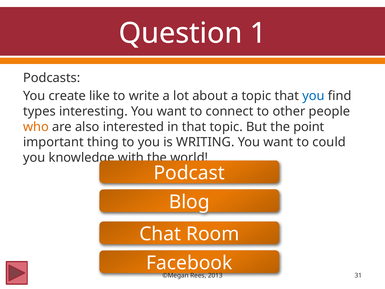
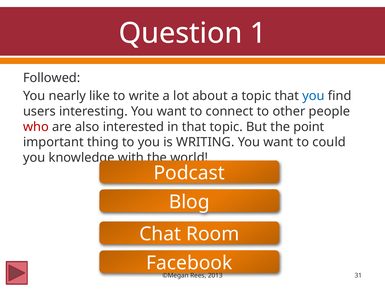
Podcasts: Podcasts -> Followed (52, 78)
create: create -> nearly (67, 96)
types: types -> users (39, 111)
who colour: orange -> red (36, 127)
